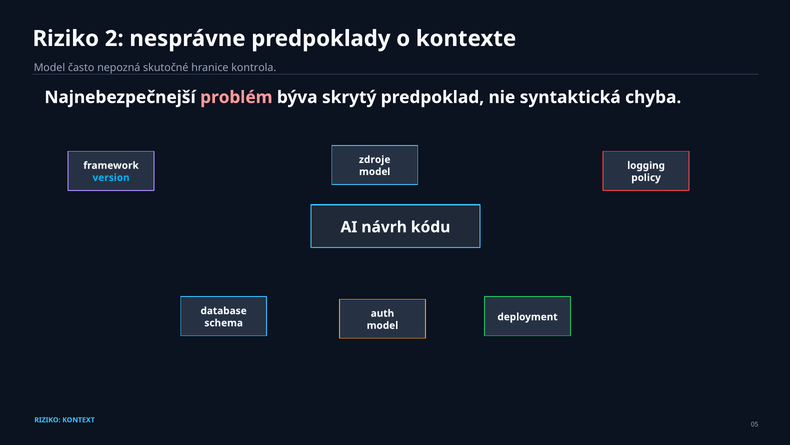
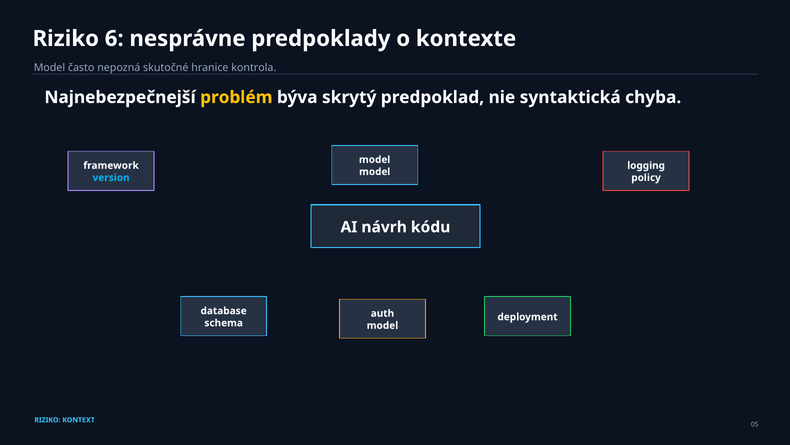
2: 2 -> 6 (114, 39)
problém colour: pink -> yellow (236, 97)
zdroje: zdroje -> model (375, 159)
